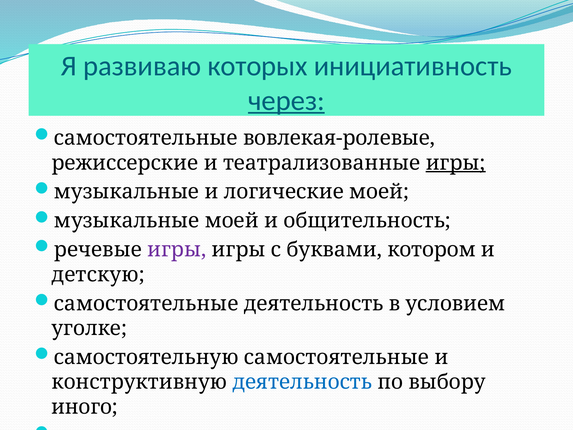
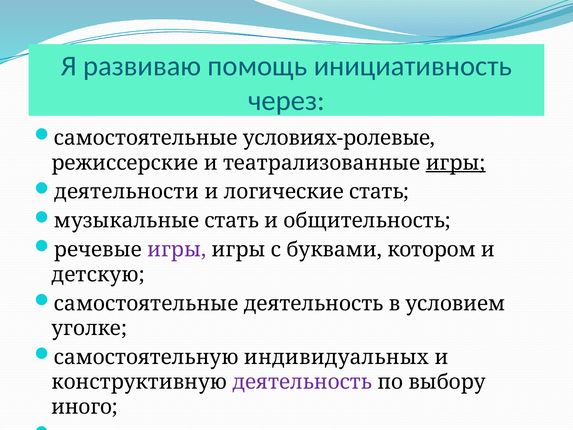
которых: которых -> помощь (257, 66)
через underline: present -> none (286, 101)
вовлекая-ролевые: вовлекая-ролевые -> условиях-ролевые (339, 138)
музыкальные: музыкальные -> деятельности (126, 192)
логические моей: моей -> стать (379, 192)
музыкальные моей: моей -> стать (232, 221)
самостоятельную самостоятельные: самостоятельные -> индивидуальных (336, 357)
деятельность colour: blue -> purple (302, 382)
